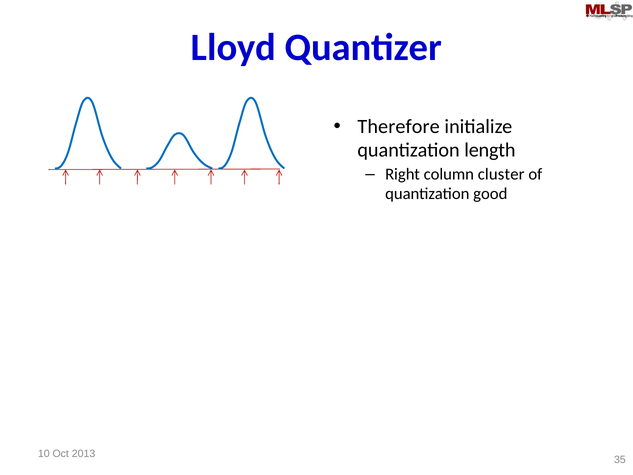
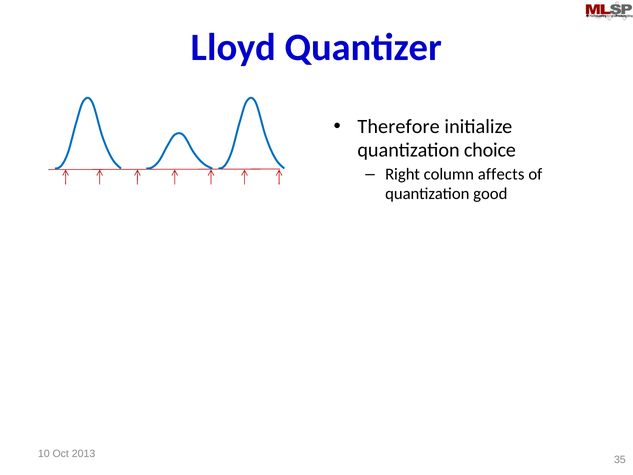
length: length -> choice (490, 150)
cluster: cluster -> affects (501, 174)
